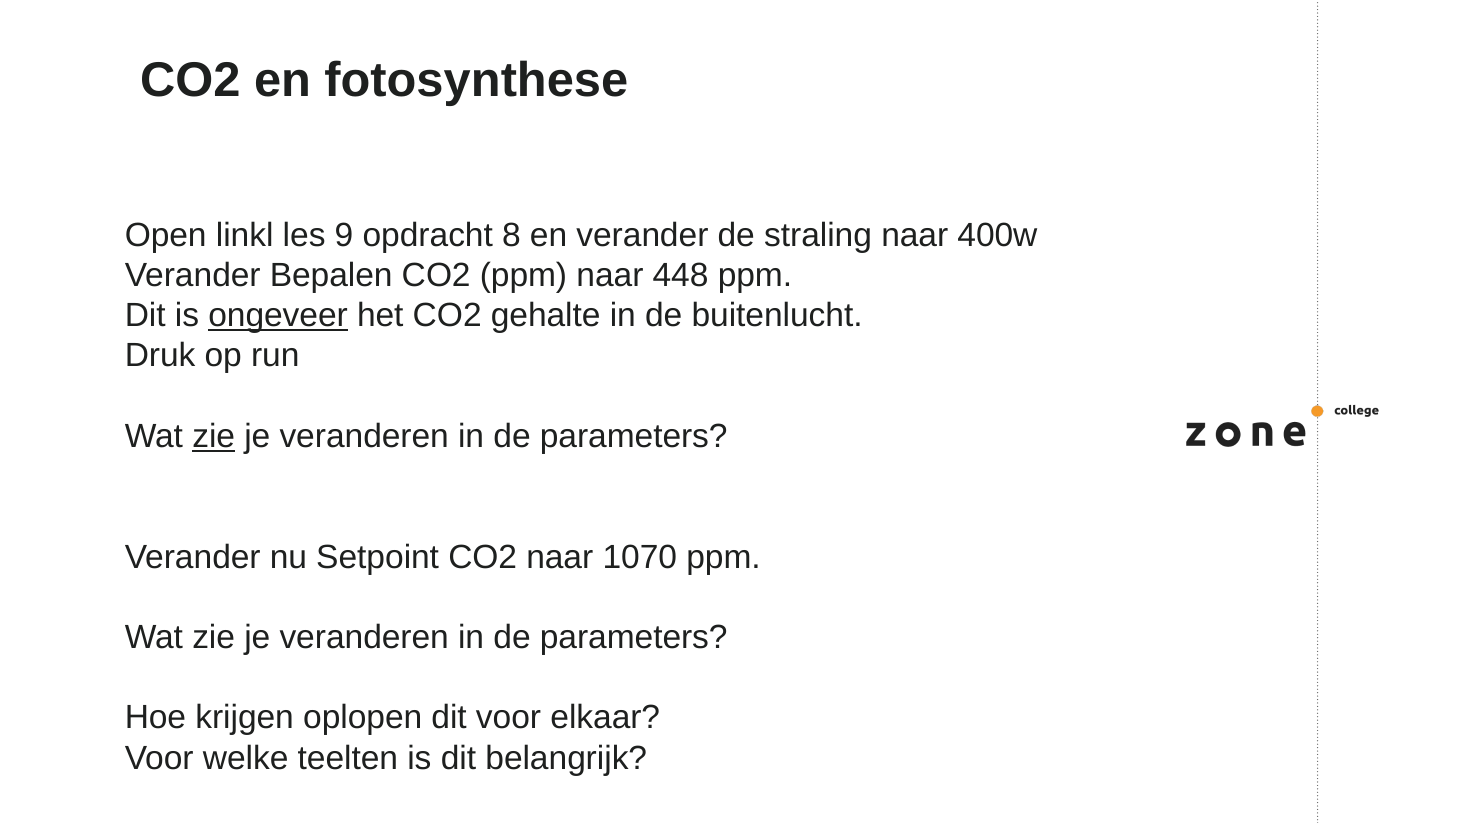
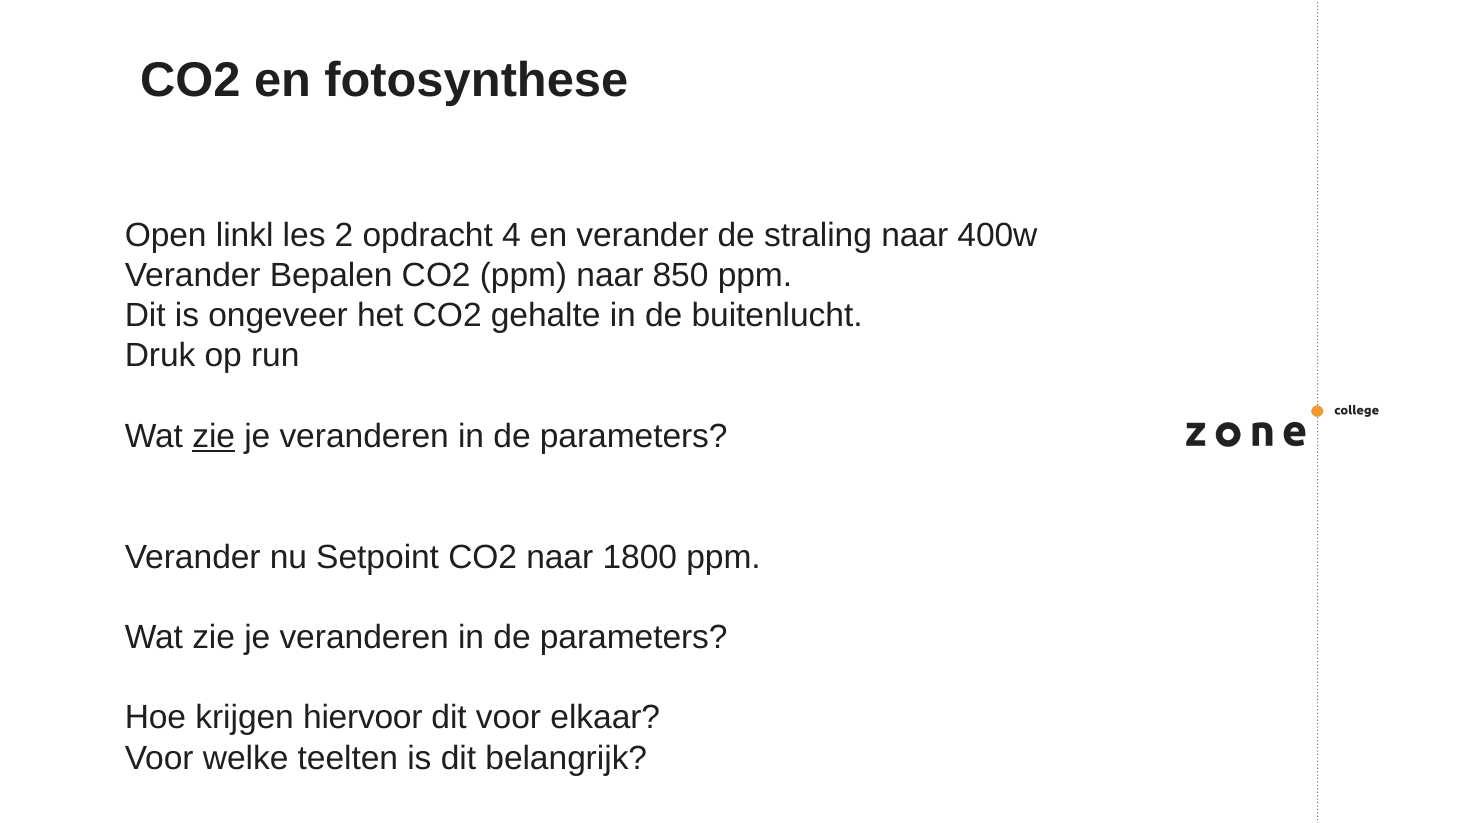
9: 9 -> 2 (344, 235)
8: 8 -> 4 (511, 235)
448: 448 -> 850 (681, 276)
ongeveer underline: present -> none (278, 316)
1070: 1070 -> 1800 (640, 557)
oplopen: oplopen -> hiervoor (363, 718)
